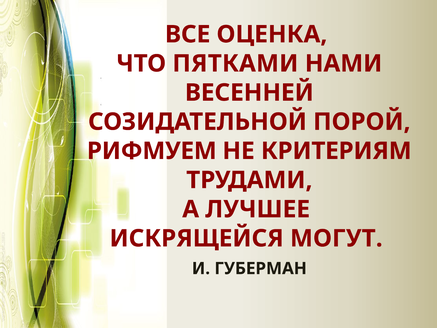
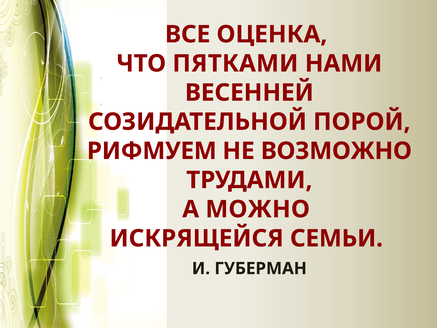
КРИТЕРИЯМ: КРИТЕРИЯМ -> ВОЗМОЖНО (336, 151)
ЛУЧШЕЕ: ЛУЧШЕЕ -> МОЖНО (258, 209)
МОГУТ: МОГУТ -> СЕМЬИ (336, 238)
